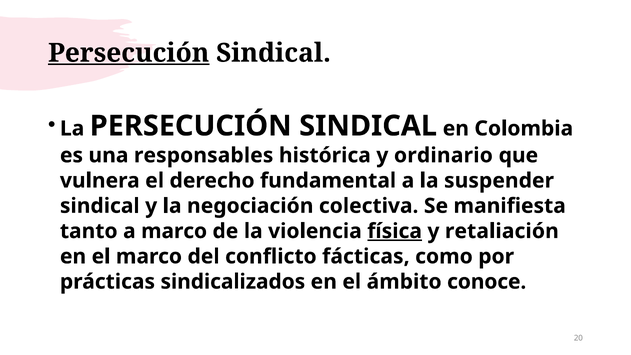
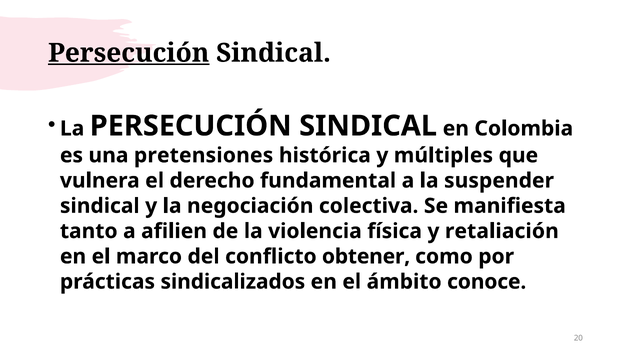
responsables: responsables -> pretensiones (204, 155)
ordinario: ordinario -> múltiples (443, 155)
a marco: marco -> afilien (174, 231)
física underline: present -> none (395, 231)
fácticas: fácticas -> obtener (366, 256)
